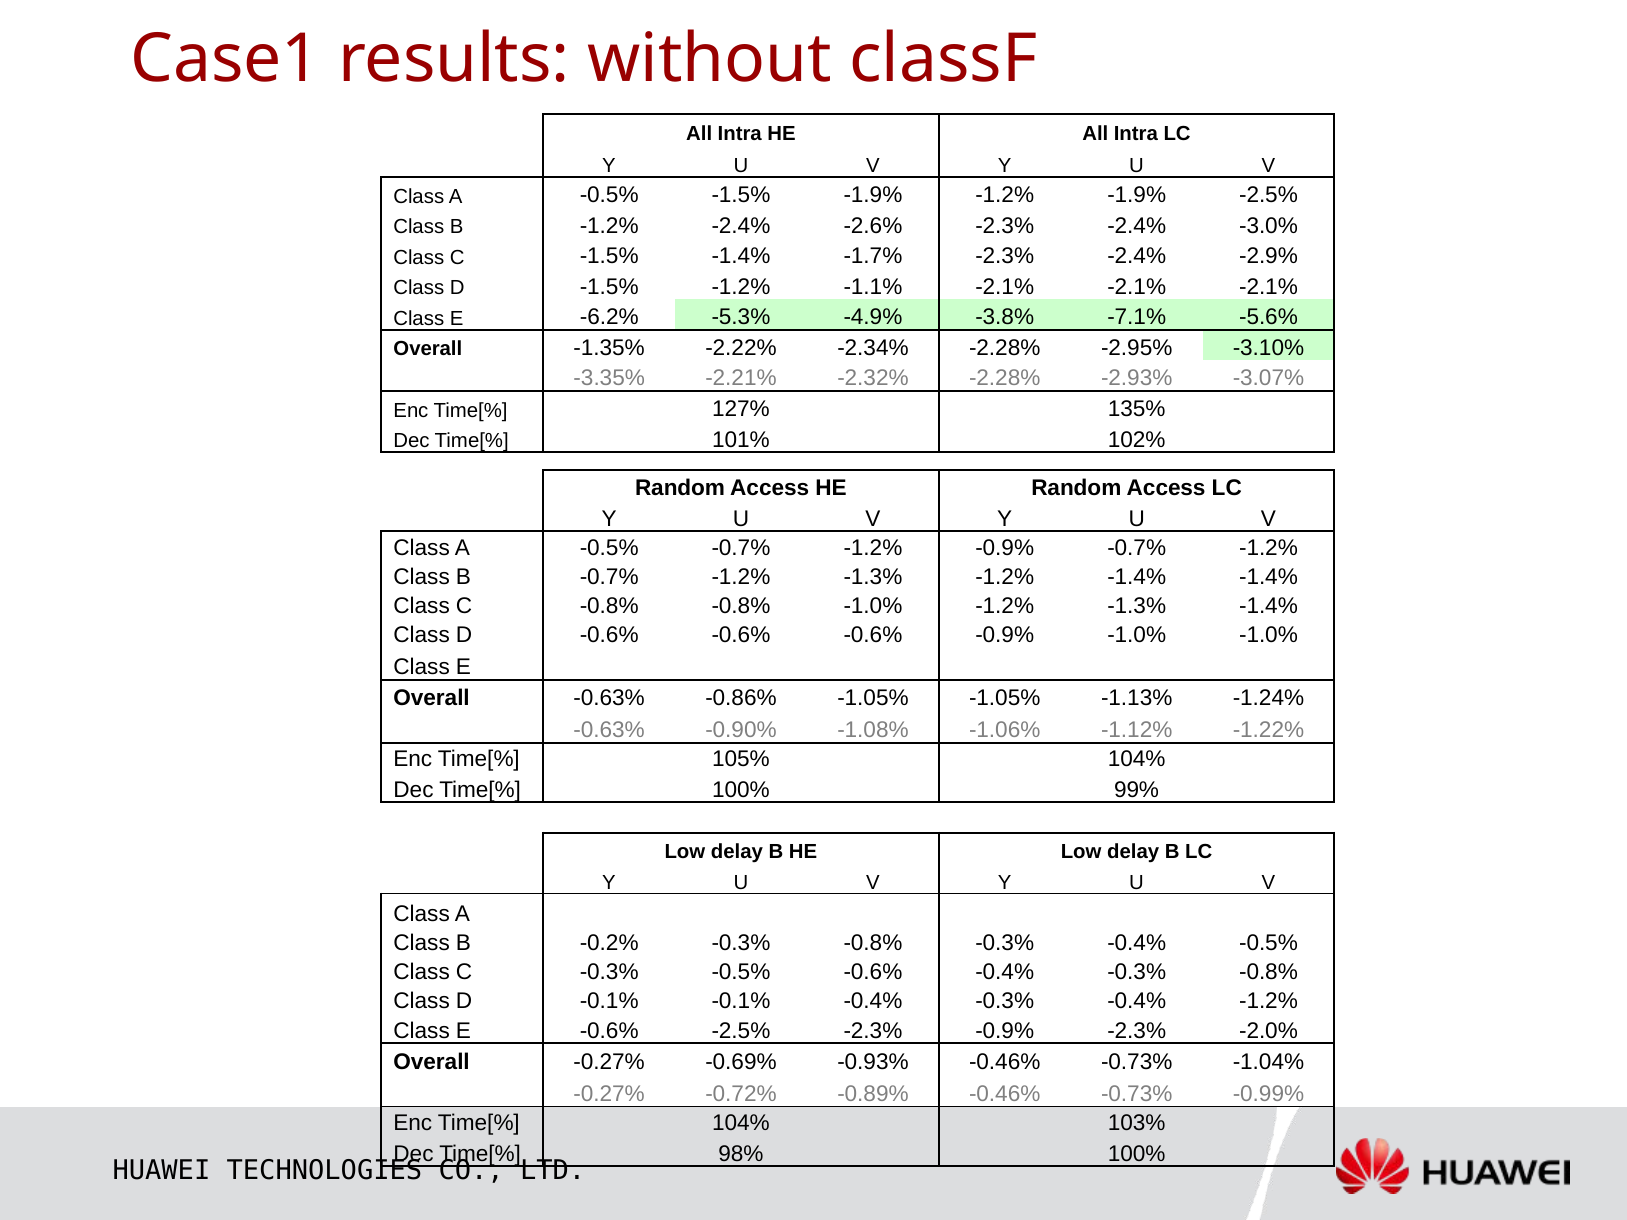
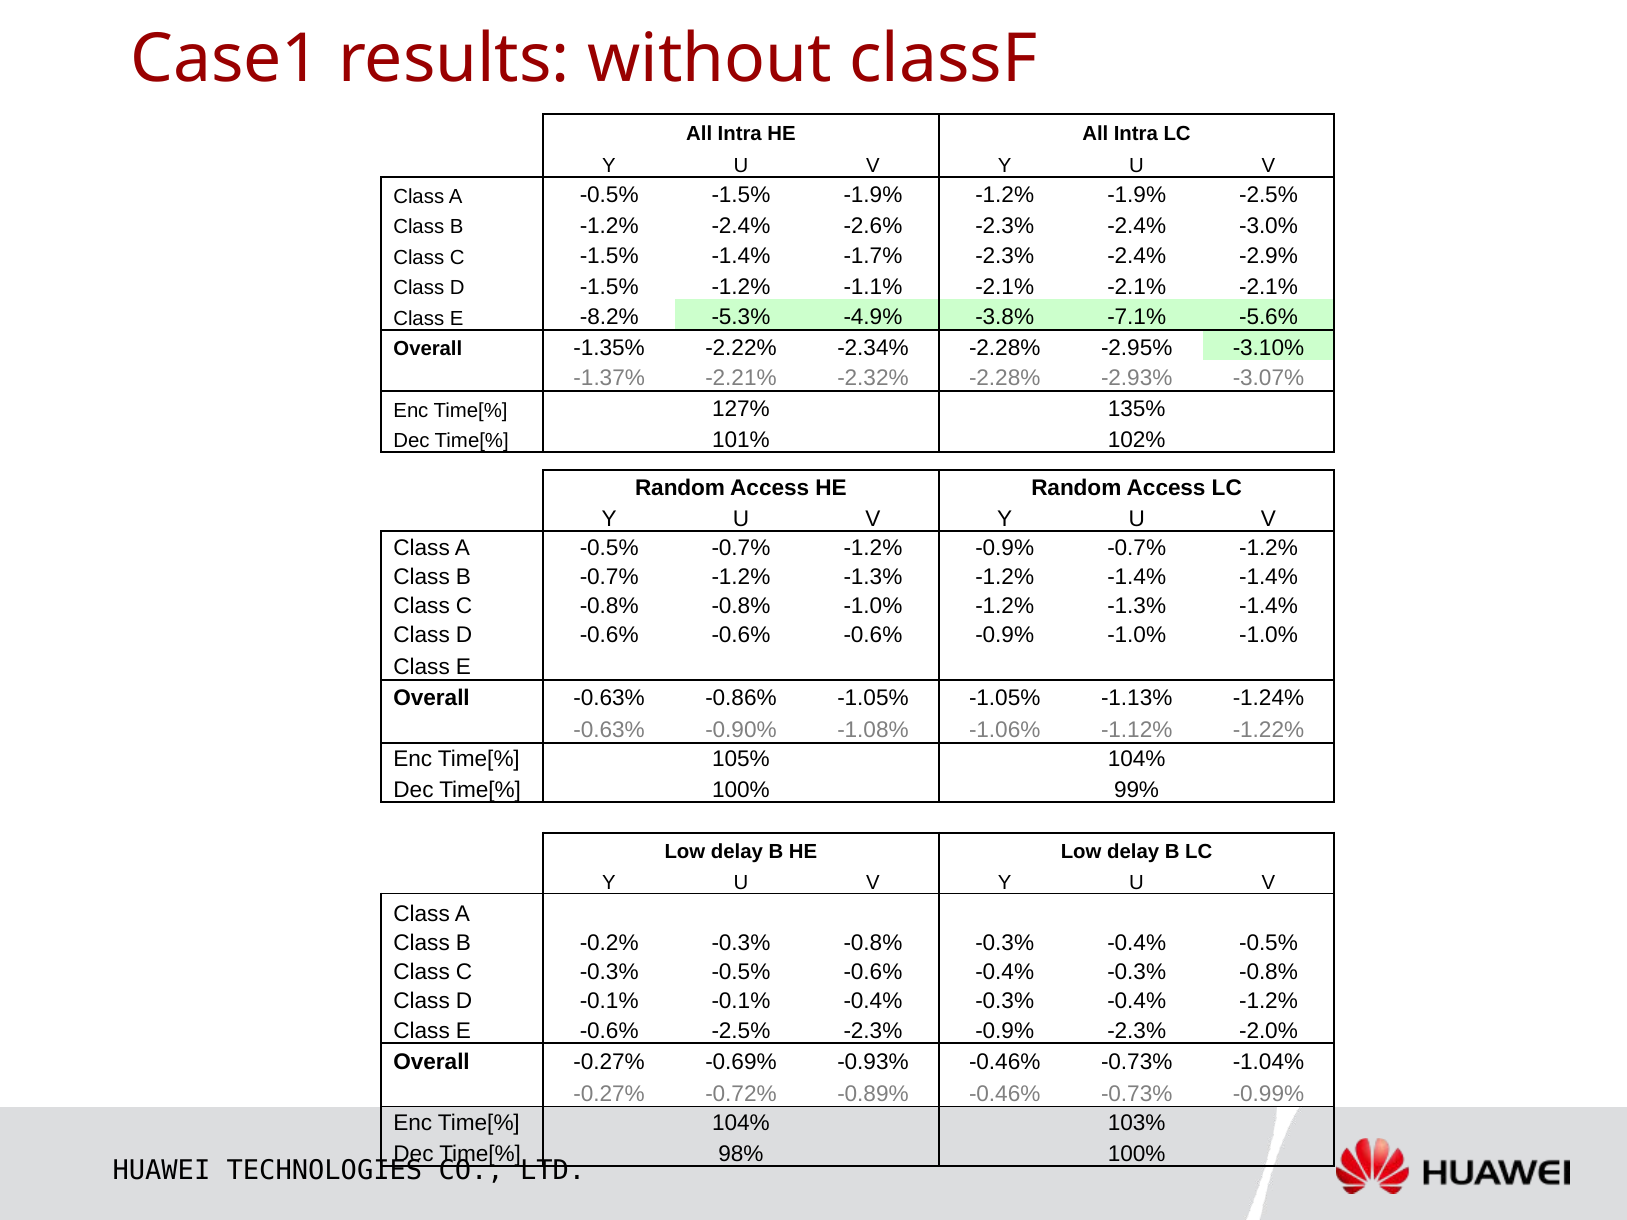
-6.2%: -6.2% -> -8.2% (609, 317)
-3.35%: -3.35% -> -1.37% (609, 379)
